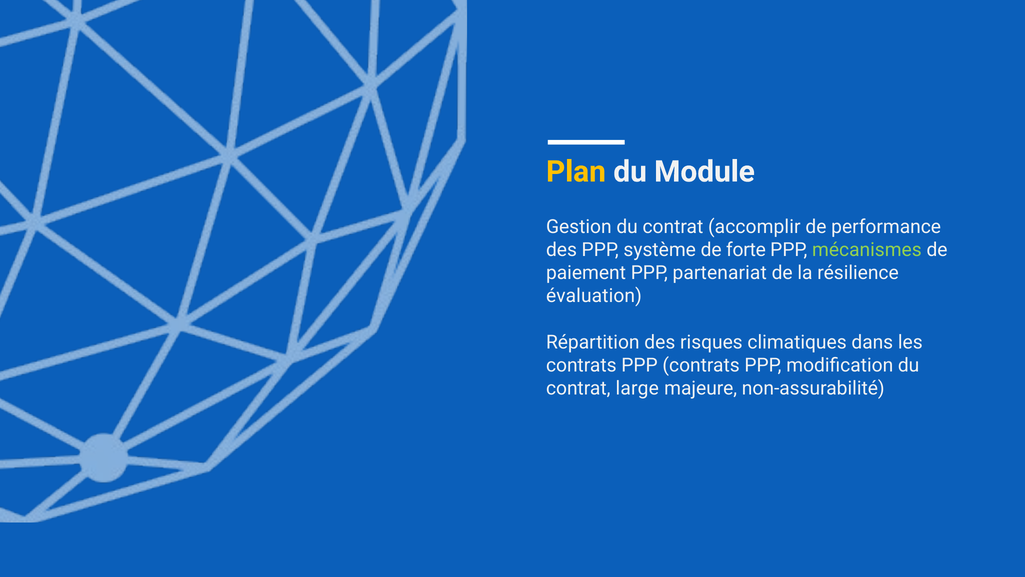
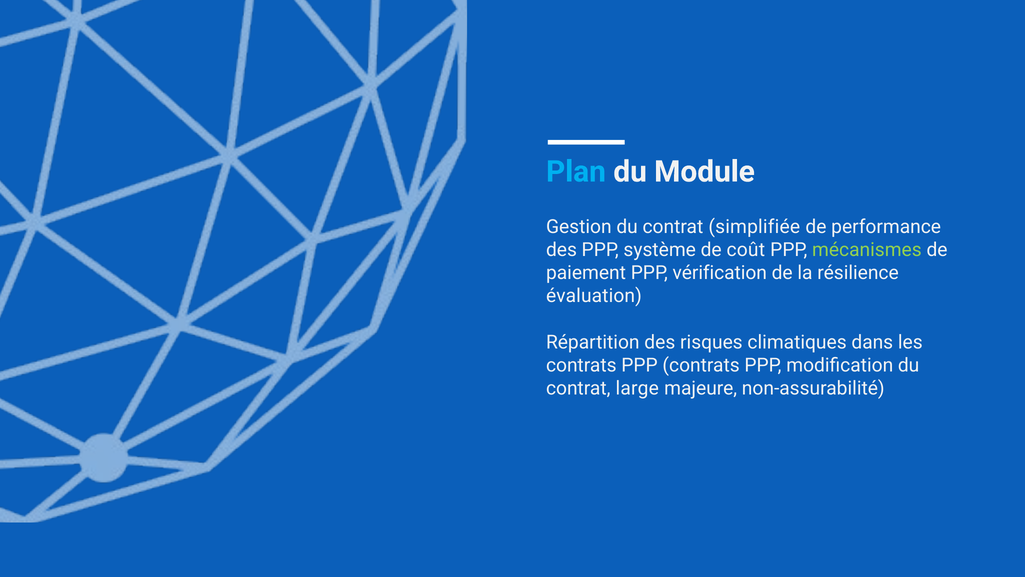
Plan colour: yellow -> light blue (576, 172)
accomplir: accomplir -> simplifiée (754, 227)
forte: forte -> coût (746, 250)
partenariat: partenariat -> vérification (720, 273)
